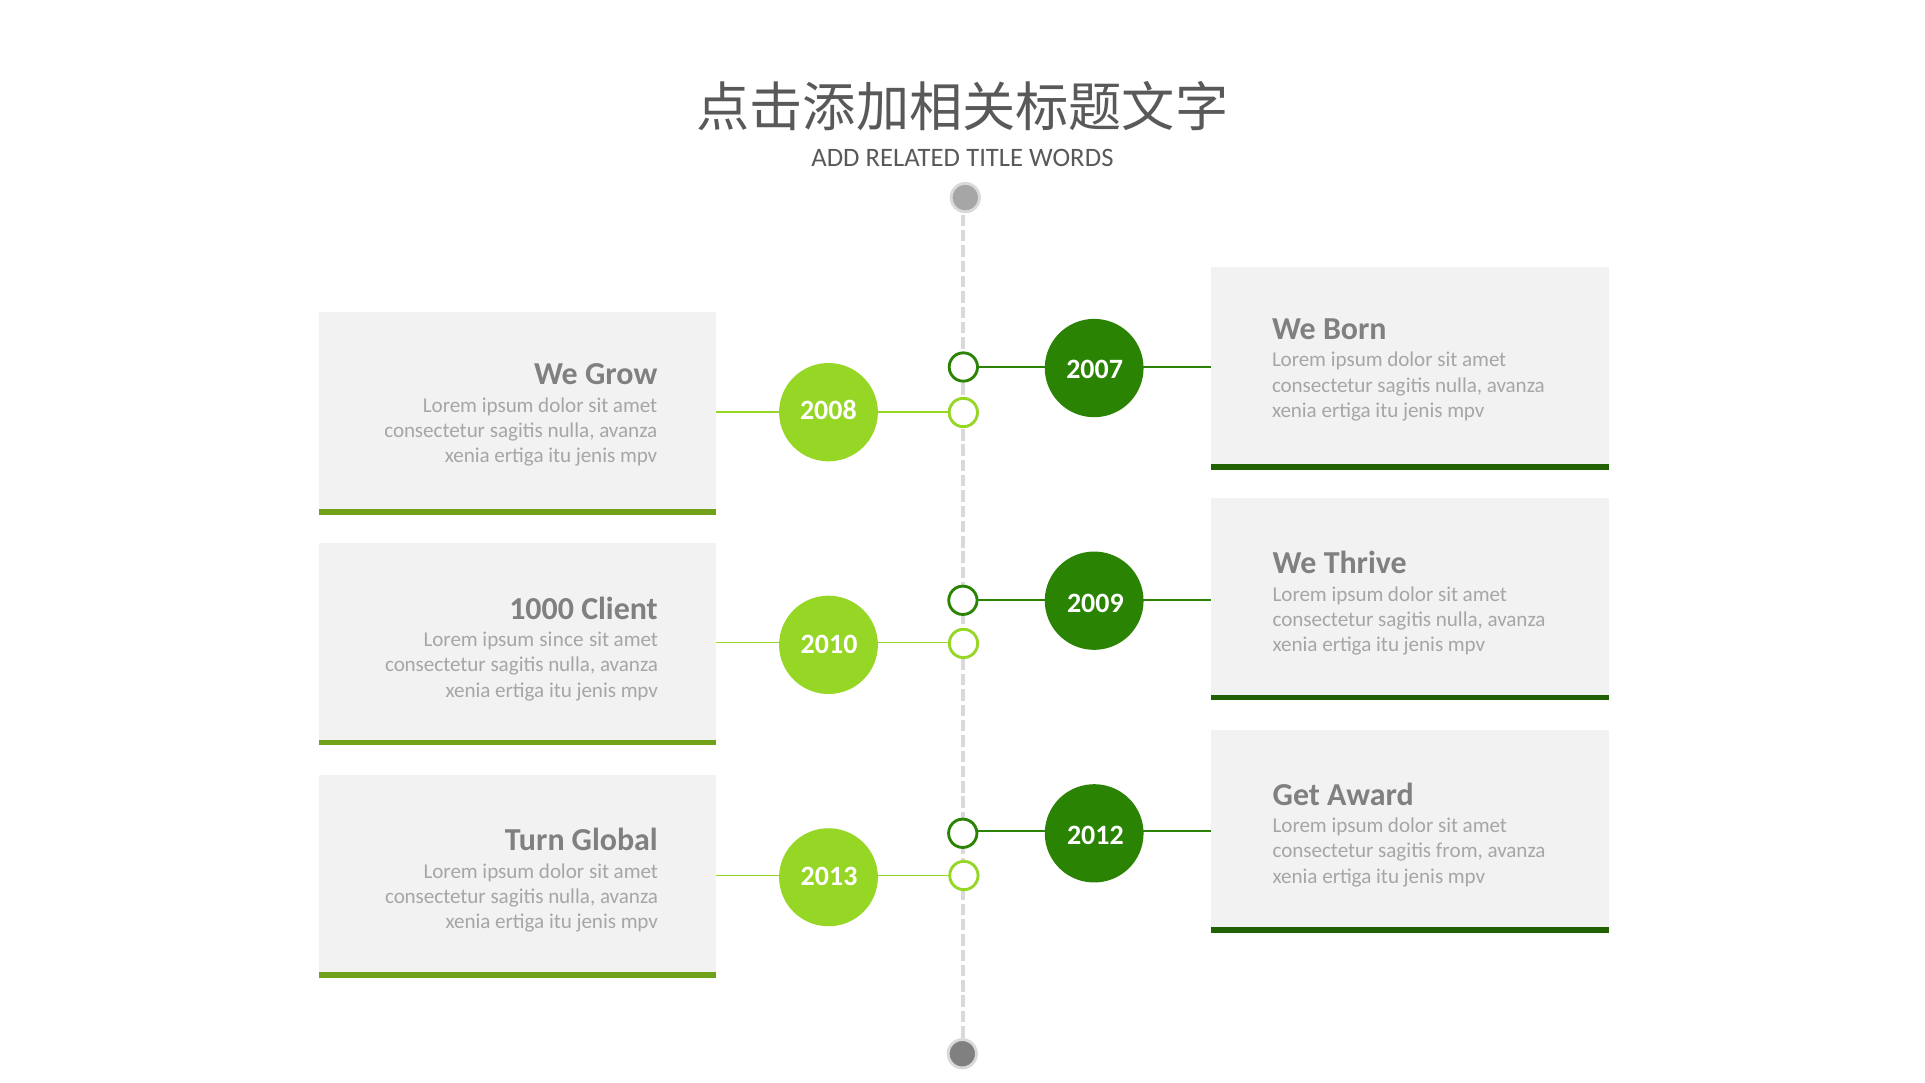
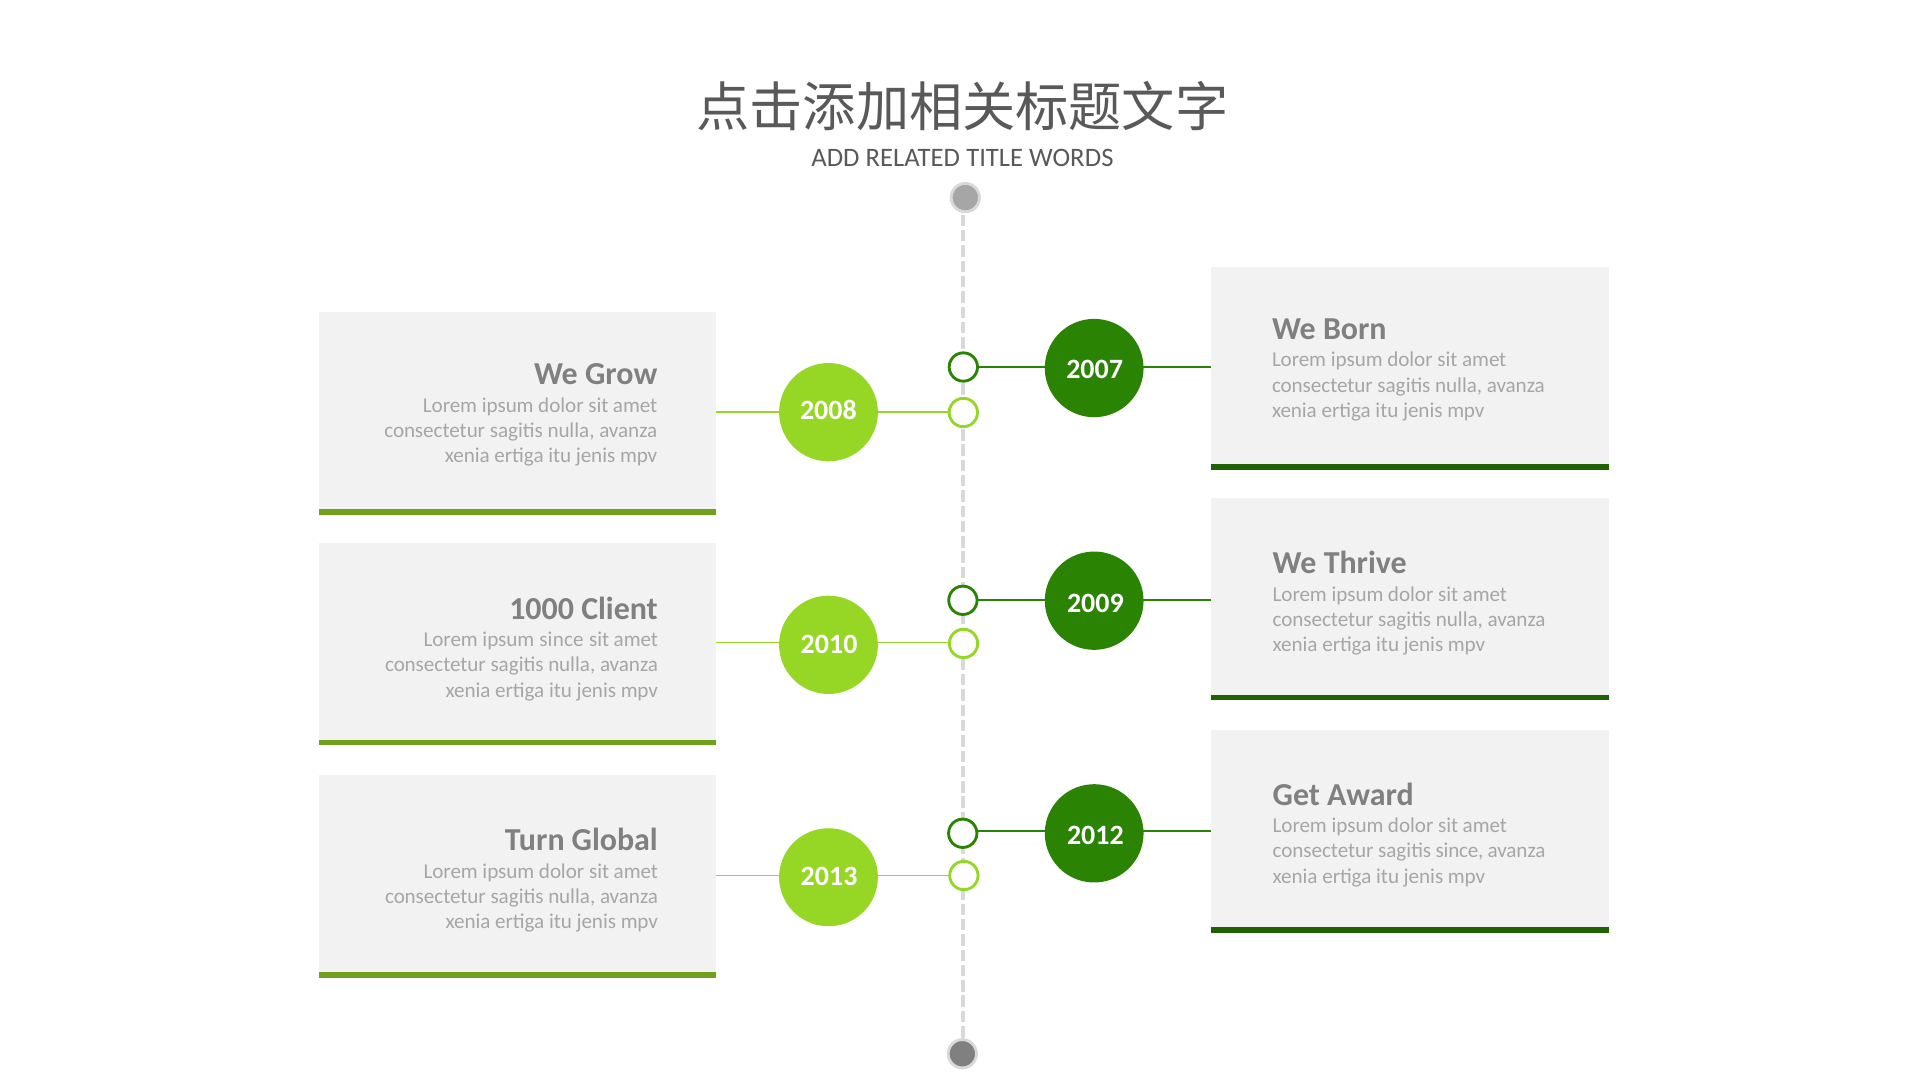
sagitis from: from -> since (1460, 851)
